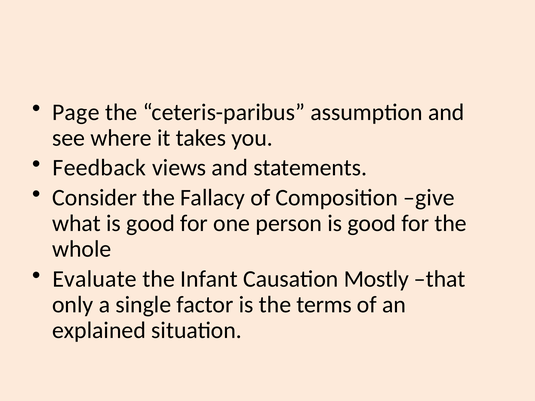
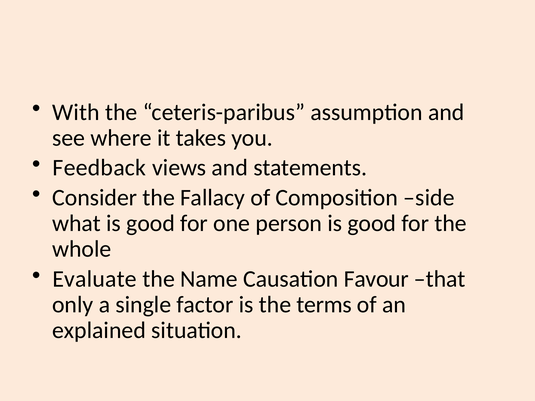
Page: Page -> With (76, 112)
give: give -> side (429, 198)
Infant: Infant -> Name (209, 279)
Mostly: Mostly -> Favour (376, 279)
